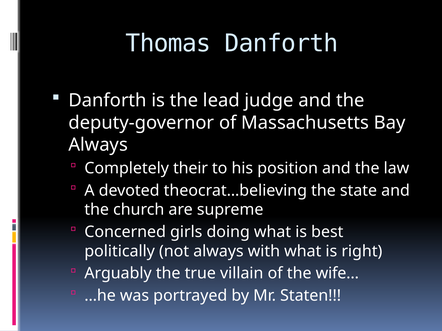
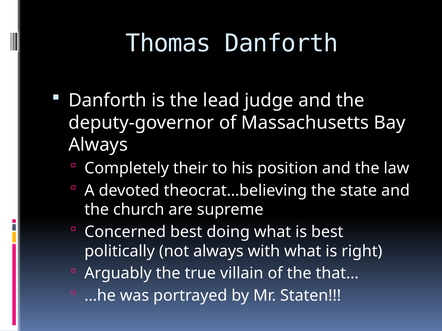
Concerned girls: girls -> best (186, 232)
wife…: wife… -> that… (337, 274)
